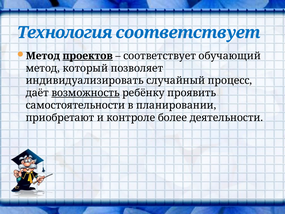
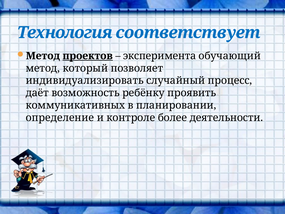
соответствует: соответствует -> эксперимента (160, 56)
возможность underline: present -> none (86, 93)
самостоятельности: самостоятельности -> коммуникативных (75, 105)
приобретают: приобретают -> определение (60, 118)
